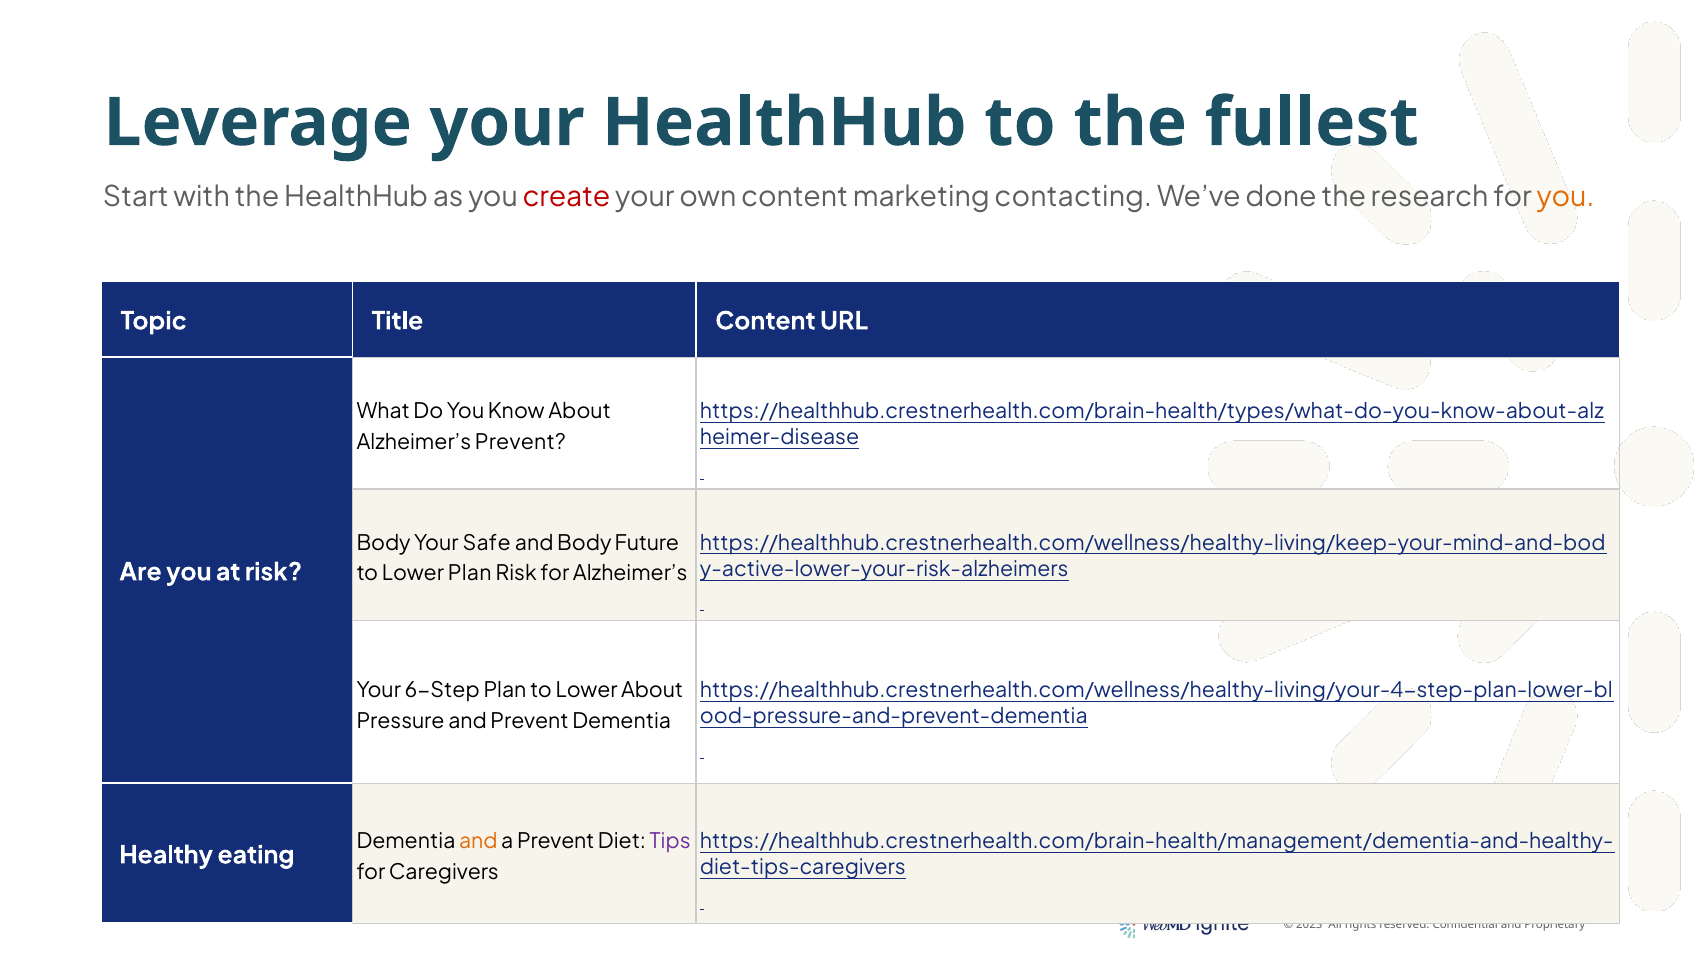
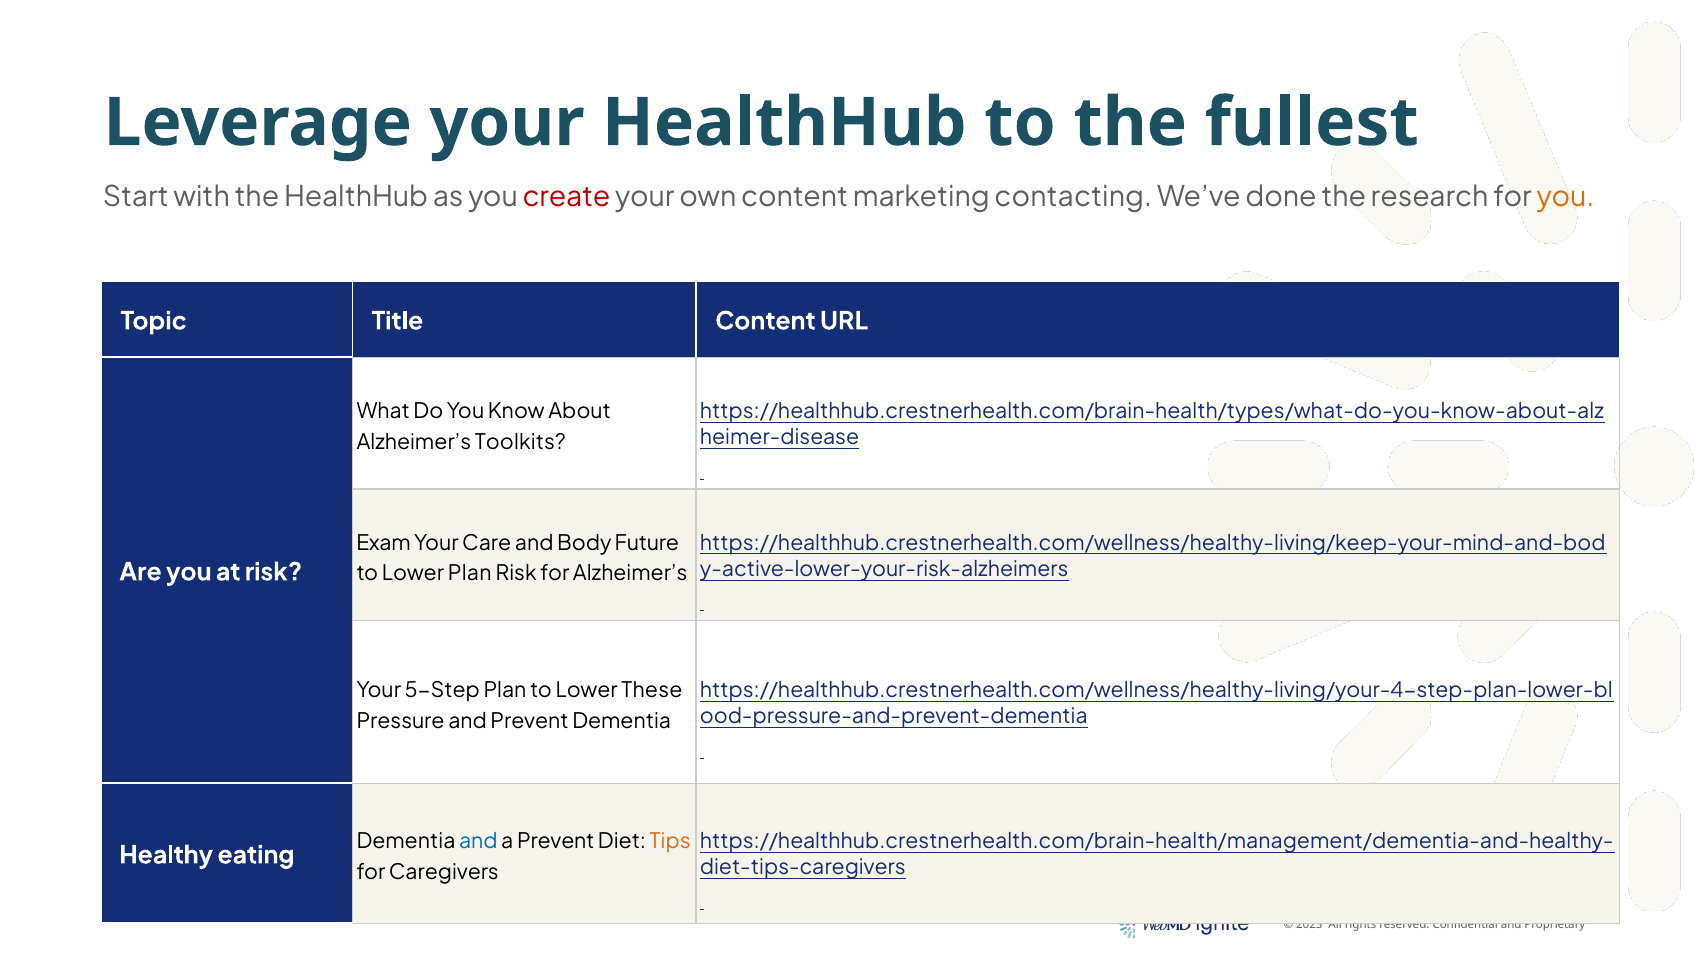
Alzheimer’s Prevent: Prevent -> Toolkits (520, 442)
Body: Body -> Exam (384, 543)
Safe: Safe -> Care (487, 543)
6-Step: 6-Step -> 5-Step (442, 690)
Lower About: About -> These (652, 690)
and colour: orange -> blue (478, 842)
Tips colour: purple -> orange (670, 842)
